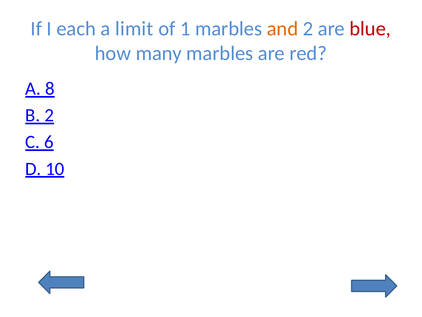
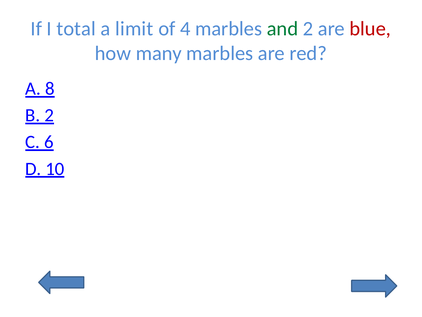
each: each -> total (76, 29)
1: 1 -> 4 (185, 29)
and colour: orange -> green (282, 29)
